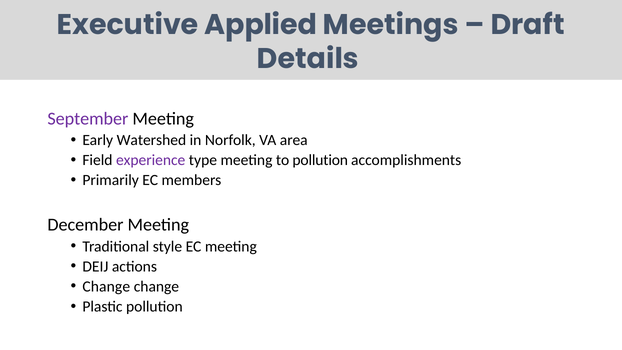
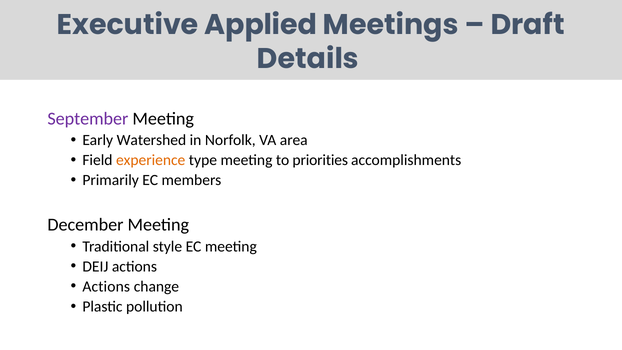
experience colour: purple -> orange (151, 160)
to pollution: pollution -> priorities (320, 160)
Change: Change -> Actions (106, 286)
